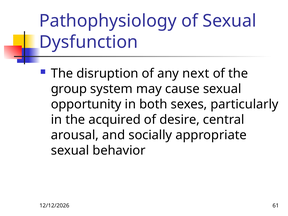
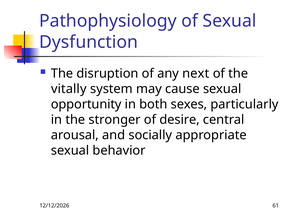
group: group -> vitally (69, 89)
acquired: acquired -> stronger (115, 120)
